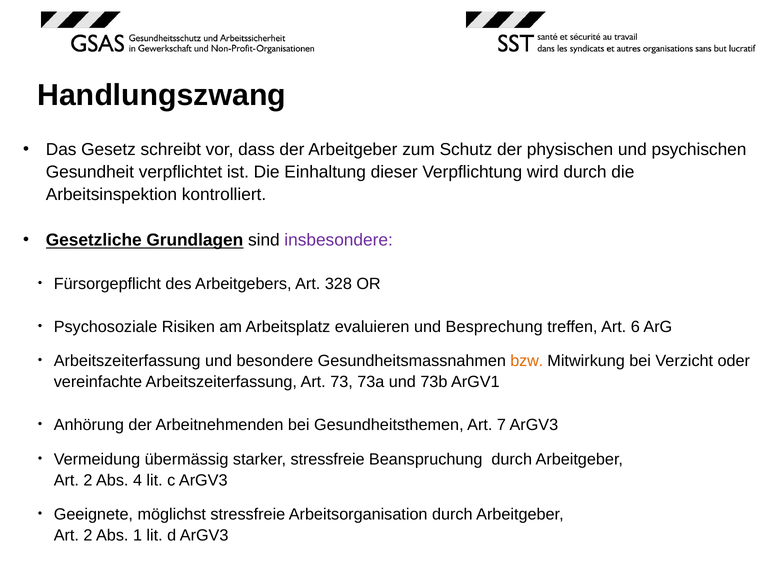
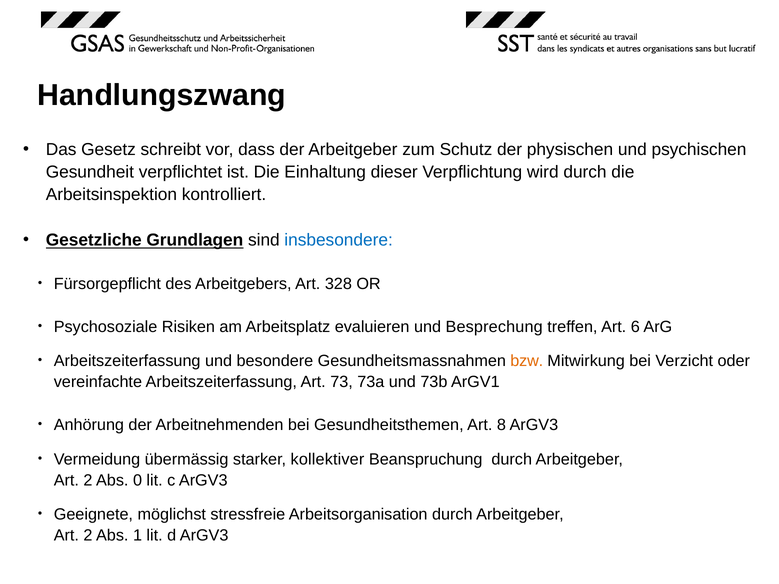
insbesondere colour: purple -> blue (339, 240)
7: 7 -> 8 (501, 425)
starker stressfreie: stressfreie -> kollektiver (327, 460)
4: 4 -> 0 (138, 481)
